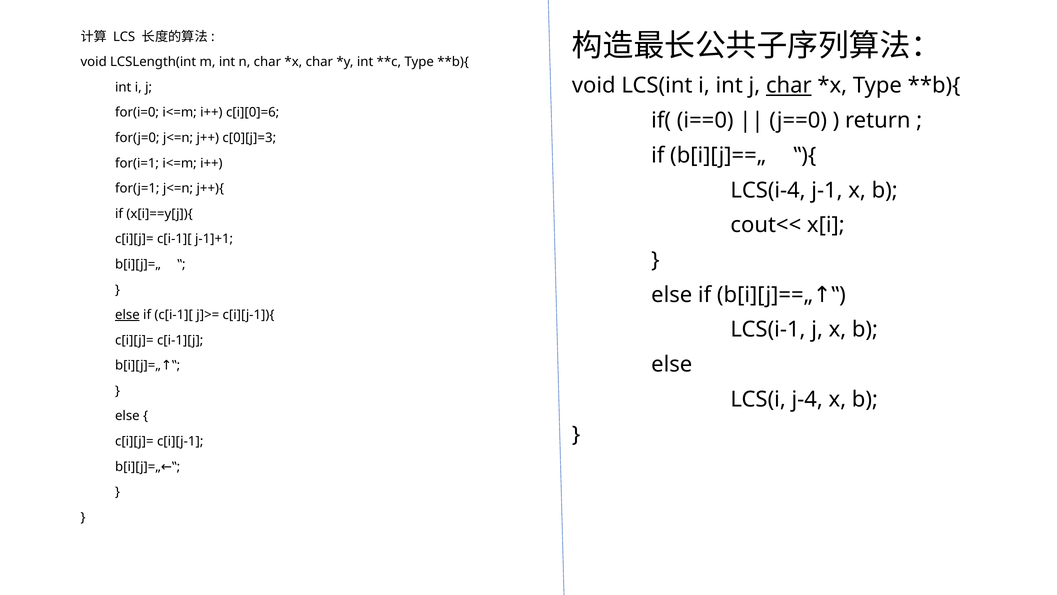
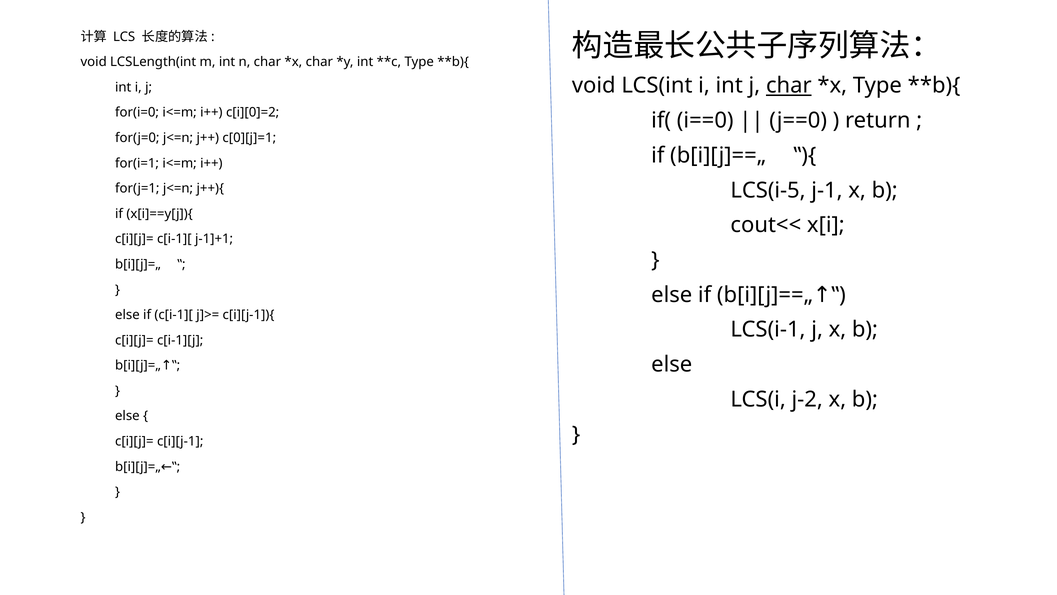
c[i][0]=6: c[i][0]=6 -> c[i][0]=2 (253, 112)
c[0][j]=3: c[0][j]=3 -> c[0][j]=1 (249, 138)
LCS(i-4: LCS(i-4 -> LCS(i-5 (768, 190)
else underline: present -> none (127, 315)
j-4: j-4 -> j-2 (807, 399)
